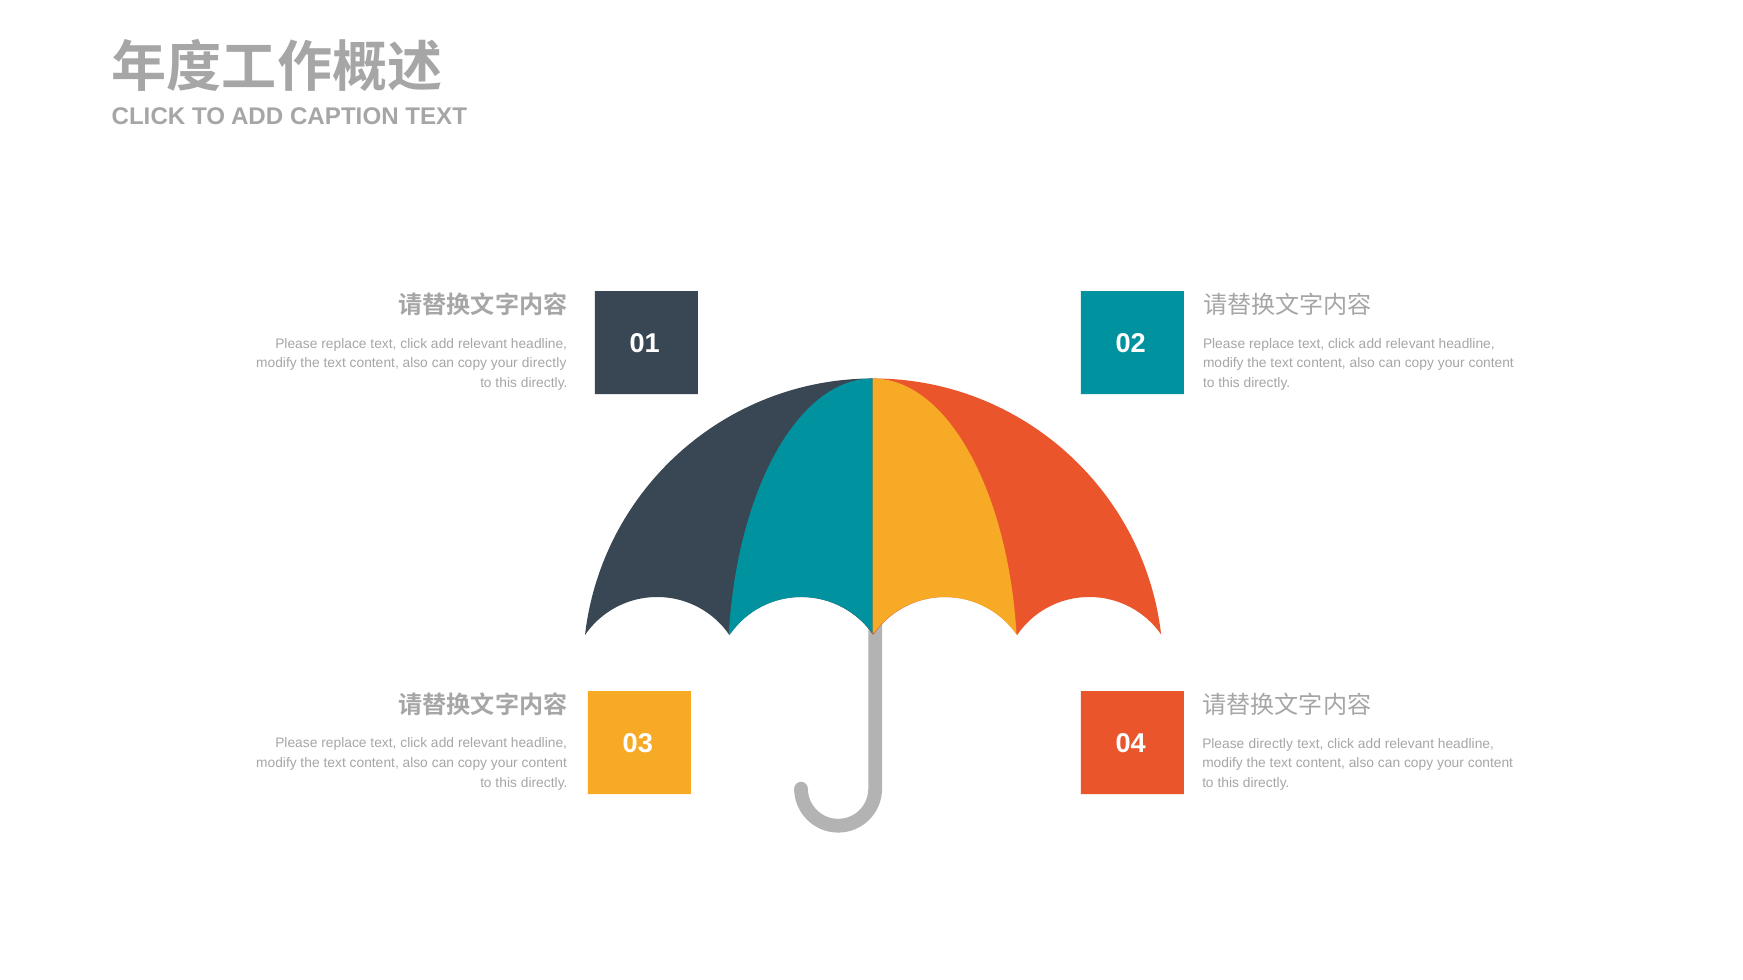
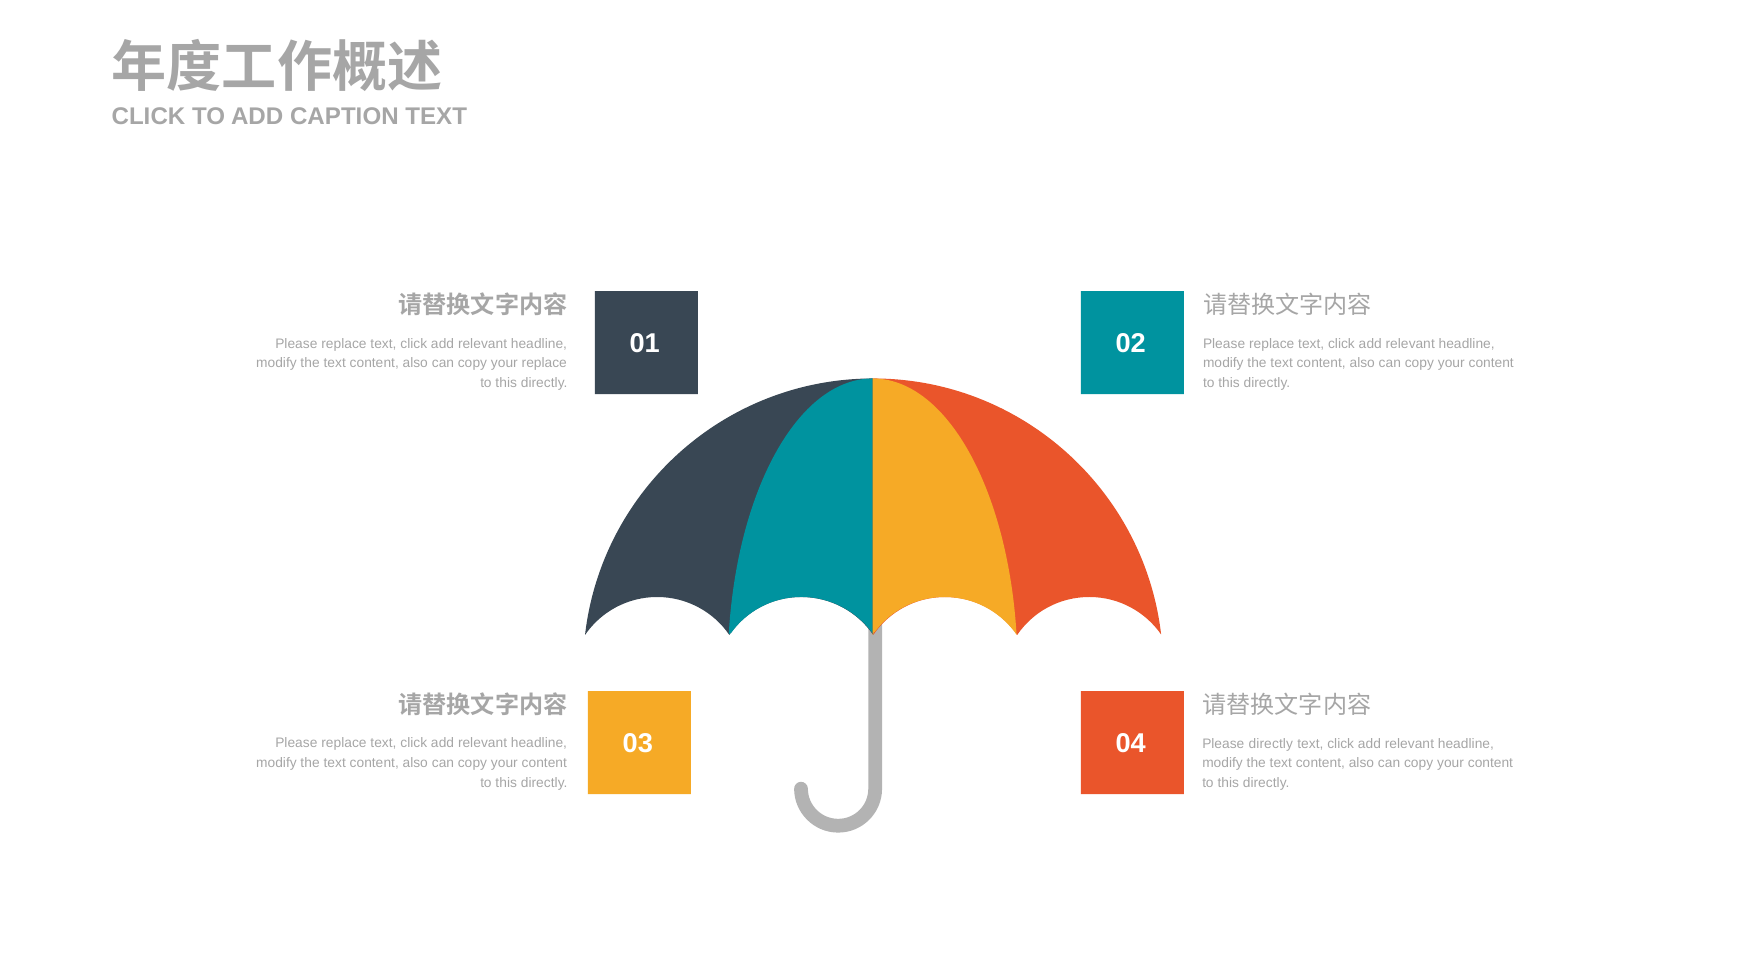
your directly: directly -> replace (544, 363)
